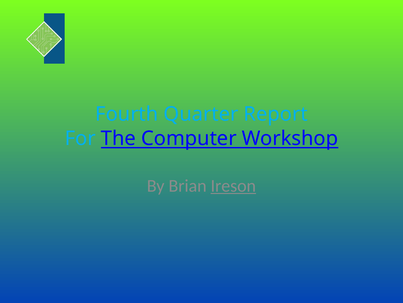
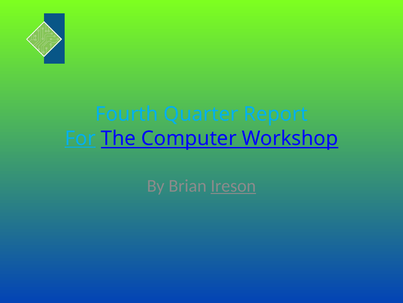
For underline: none -> present (80, 138)
